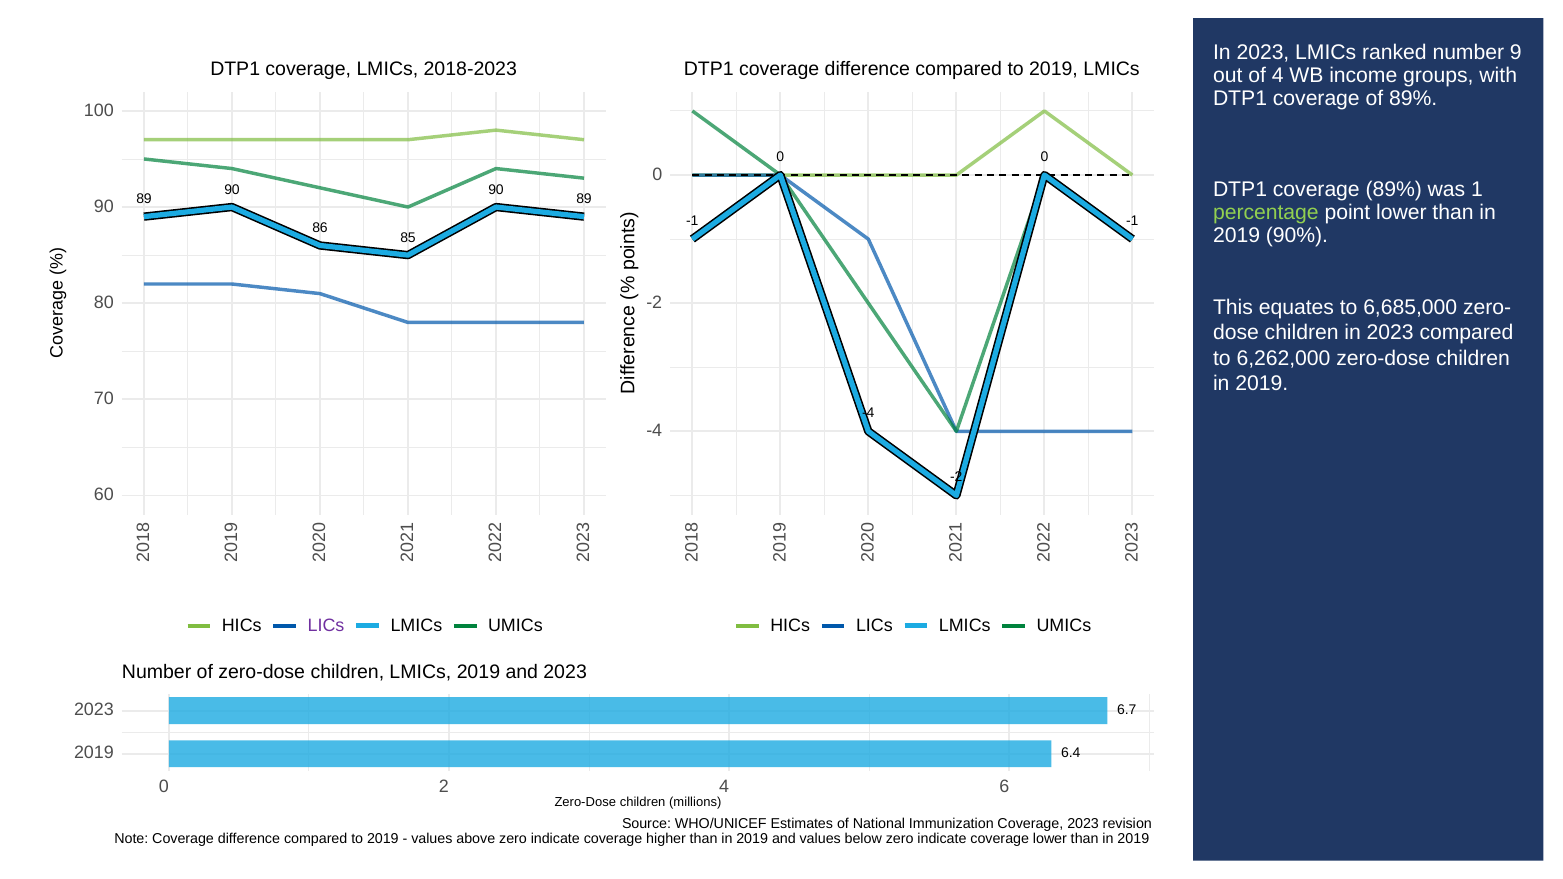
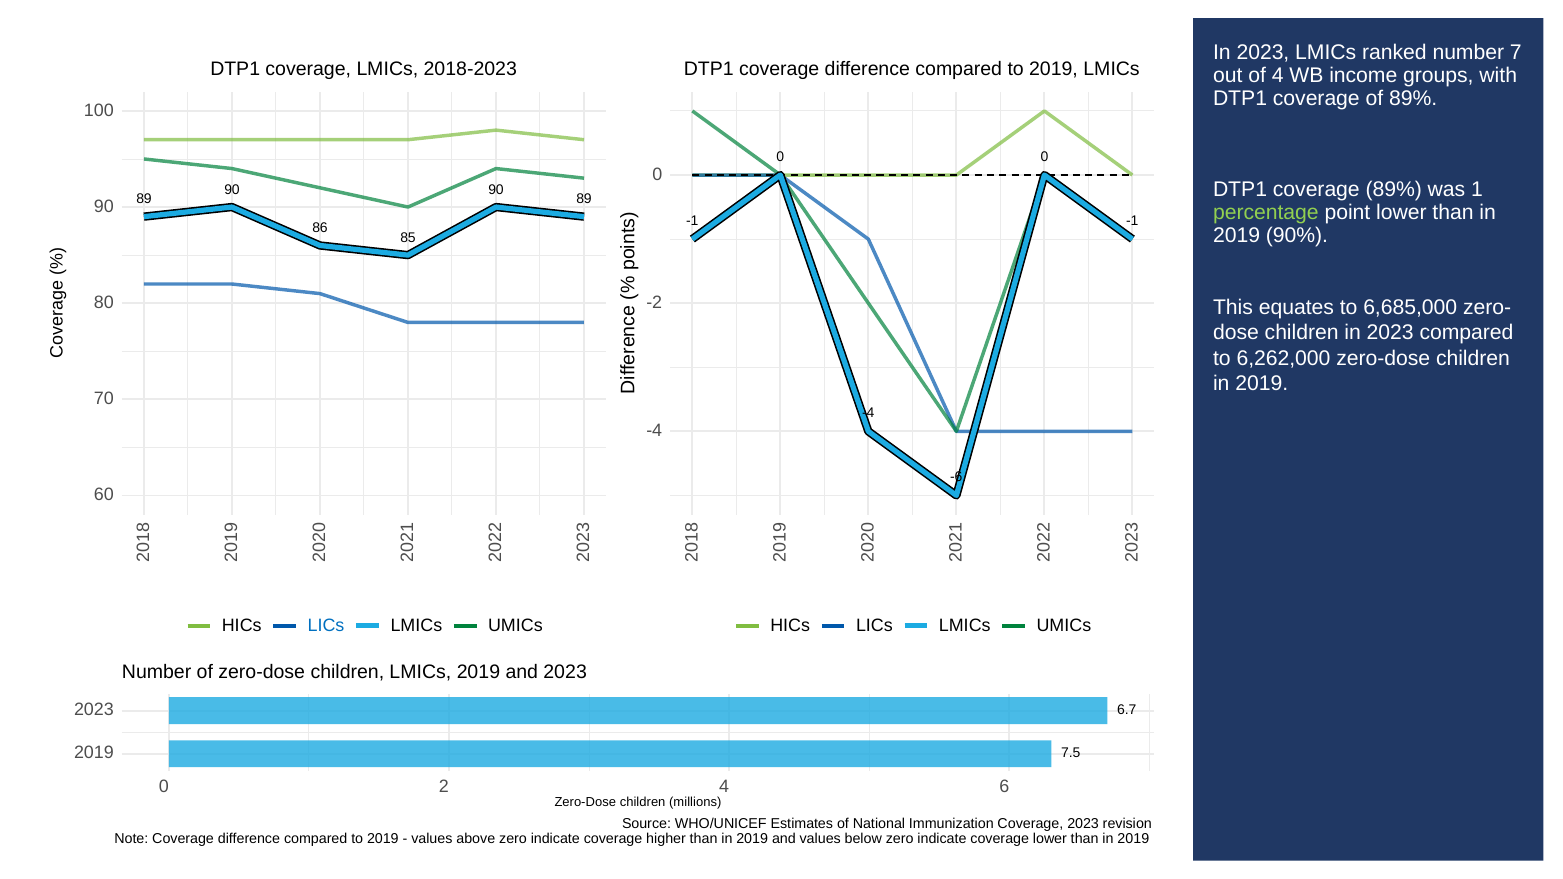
number 9: 9 -> 7 (1516, 52)
-2: -2 -> -6 (956, 477)
LICs colour: purple -> blue (326, 625)
6.4: 6.4 -> 7.5 (1071, 753)
